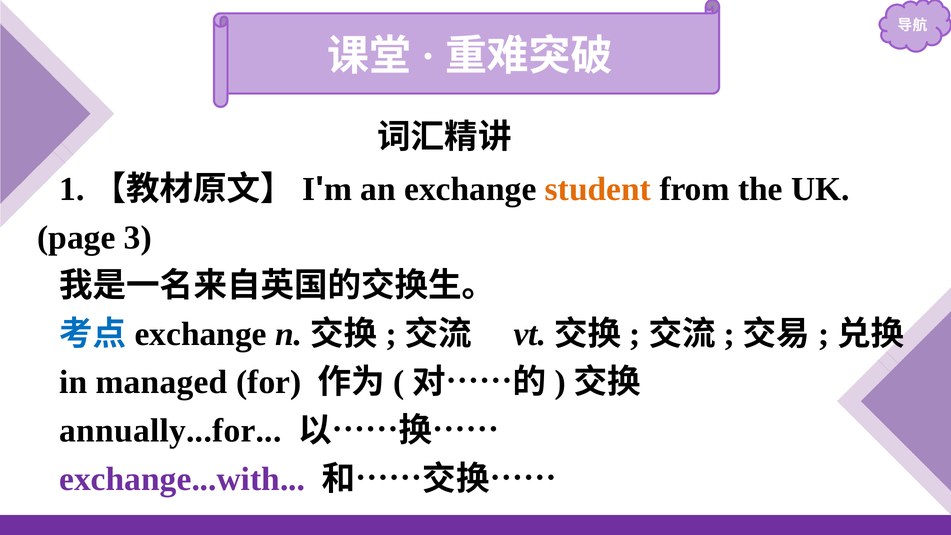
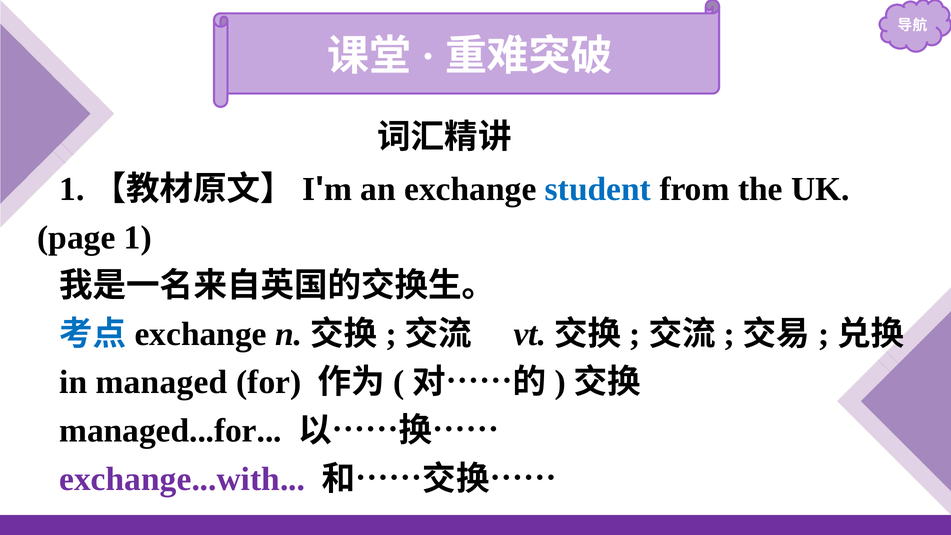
student colour: orange -> blue (598, 189)
3: 3 -> 1 (138, 237)
annually...for: annually...for -> managed...for (171, 431)
